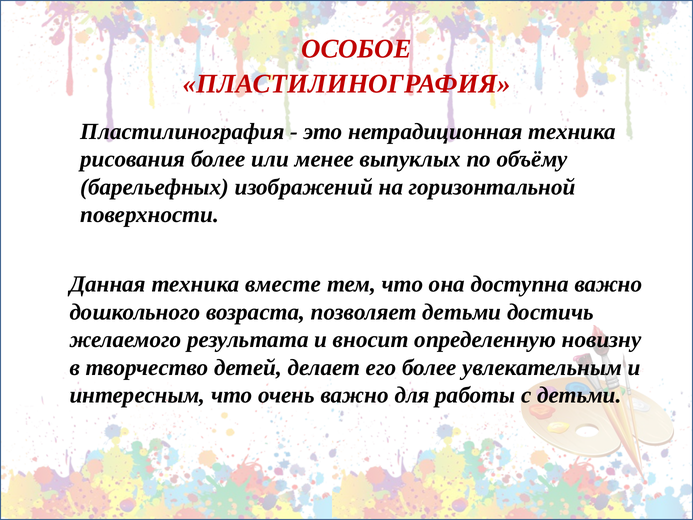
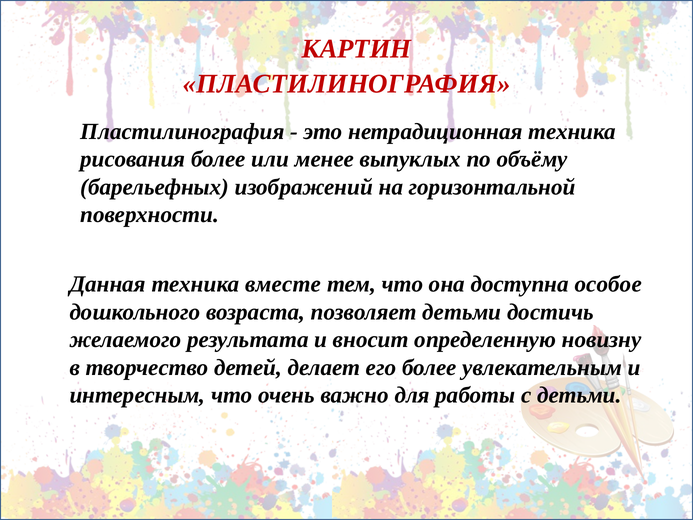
ОСОБОЕ: ОСОБОЕ -> КАРТИН (356, 49)
доступна важно: важно -> особое (608, 284)
